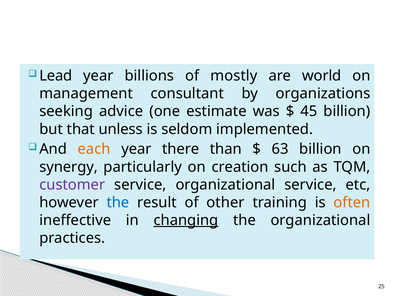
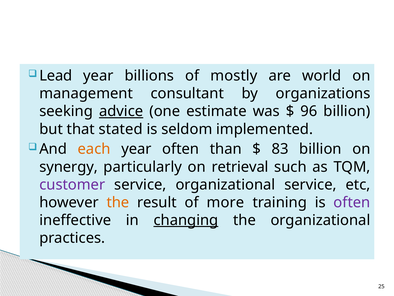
advice underline: none -> present (121, 111)
45: 45 -> 96 (309, 111)
unless: unless -> stated (121, 129)
year there: there -> often (181, 149)
63: 63 -> 83 (280, 149)
creation: creation -> retrieval (240, 167)
the colour: blue -> orange (118, 202)
other: other -> more (225, 202)
often colour: orange -> purple (352, 202)
